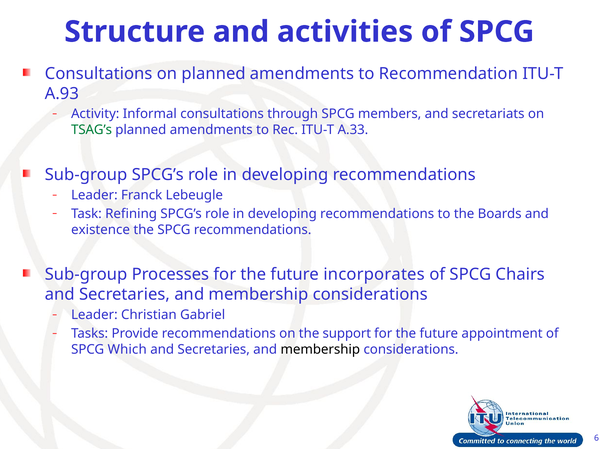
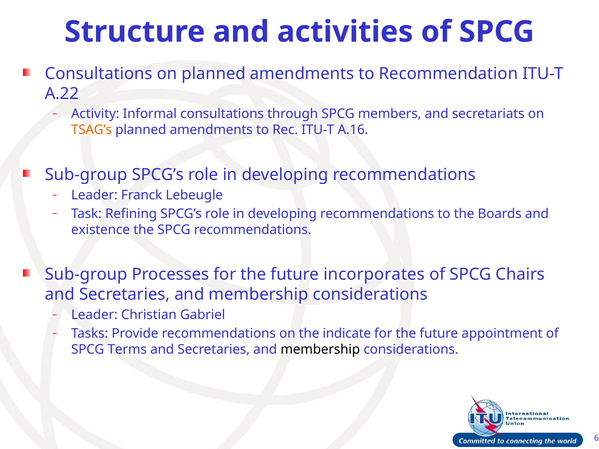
A.93: A.93 -> A.22 (62, 94)
TSAG’s colour: green -> orange (92, 130)
A.33: A.33 -> A.16 (353, 130)
support: support -> indicate (347, 334)
Which: Which -> Terms (127, 350)
